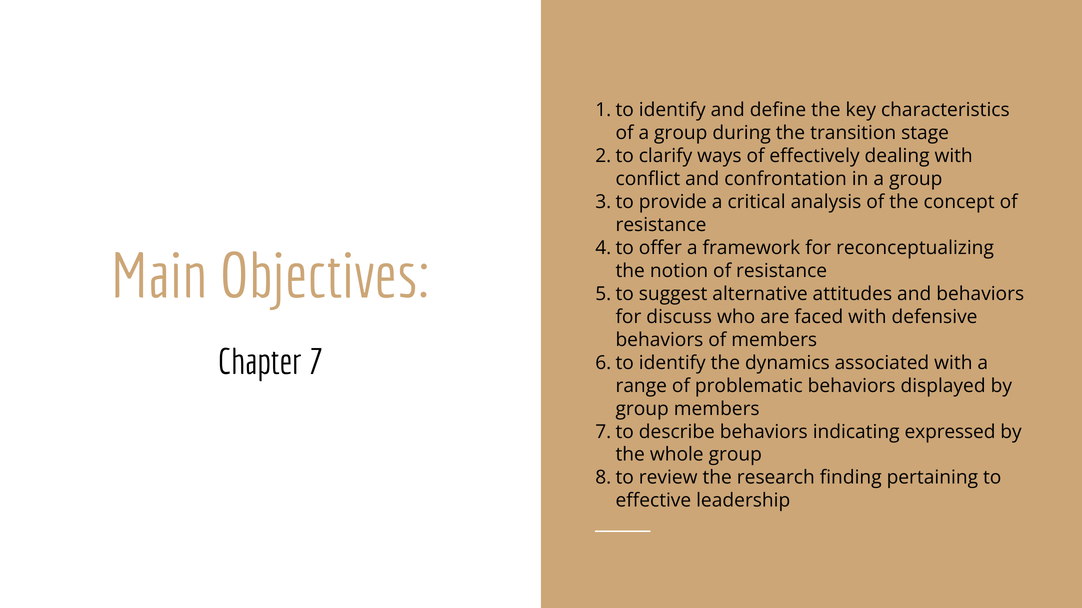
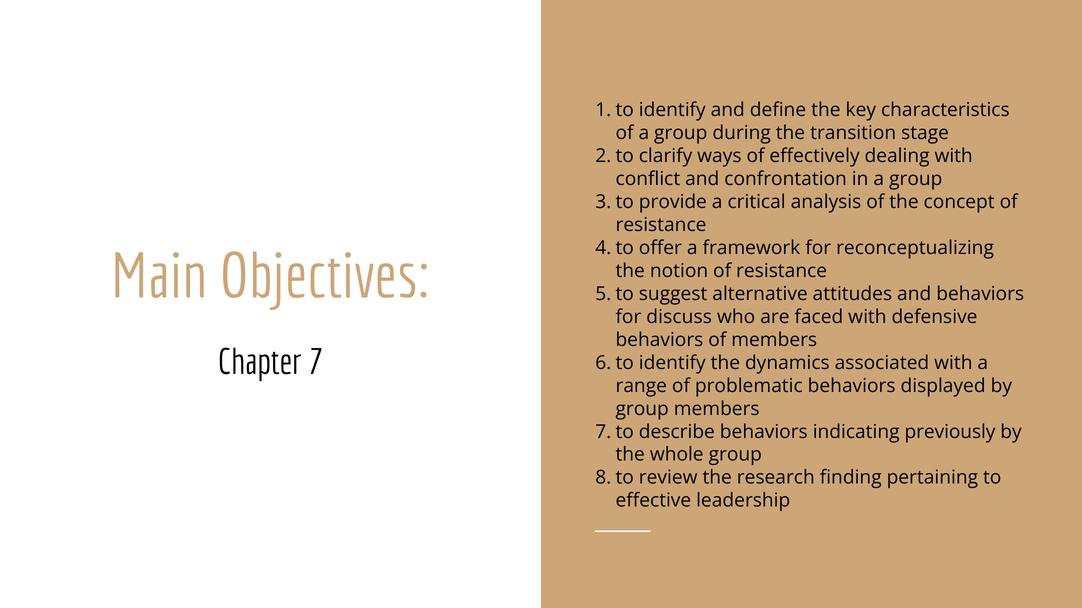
expressed: expressed -> previously (950, 432)
